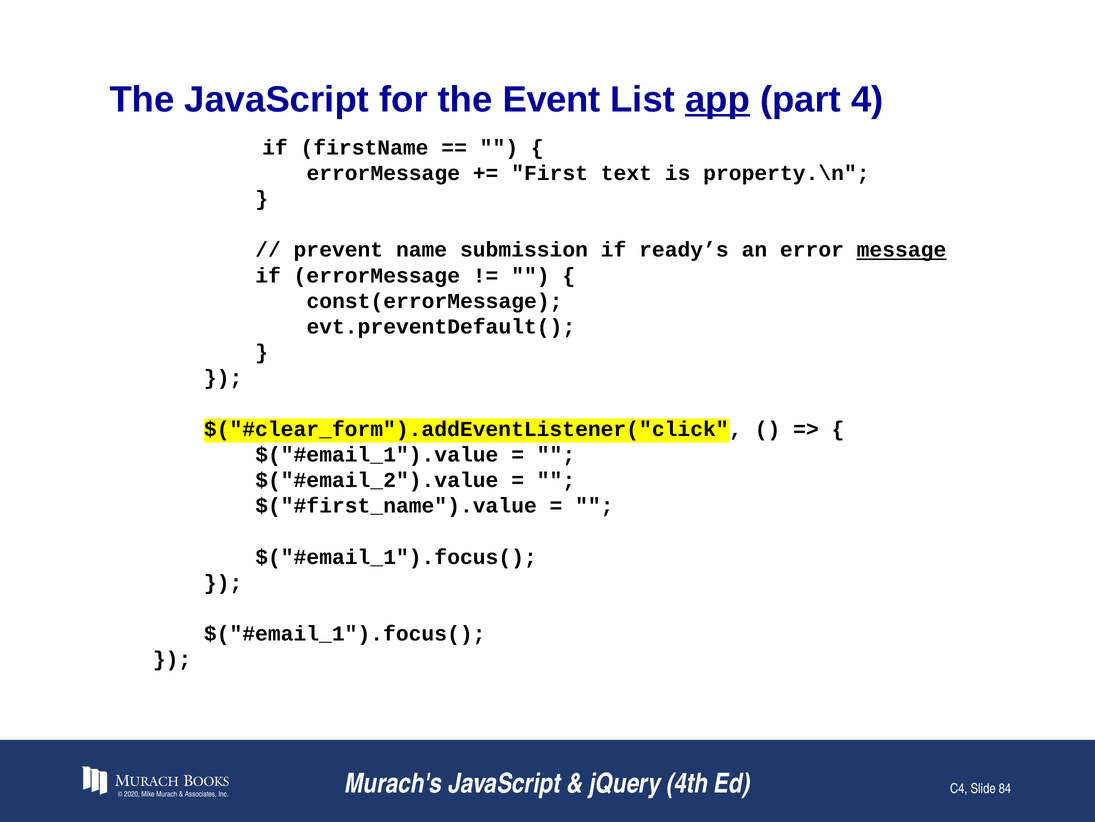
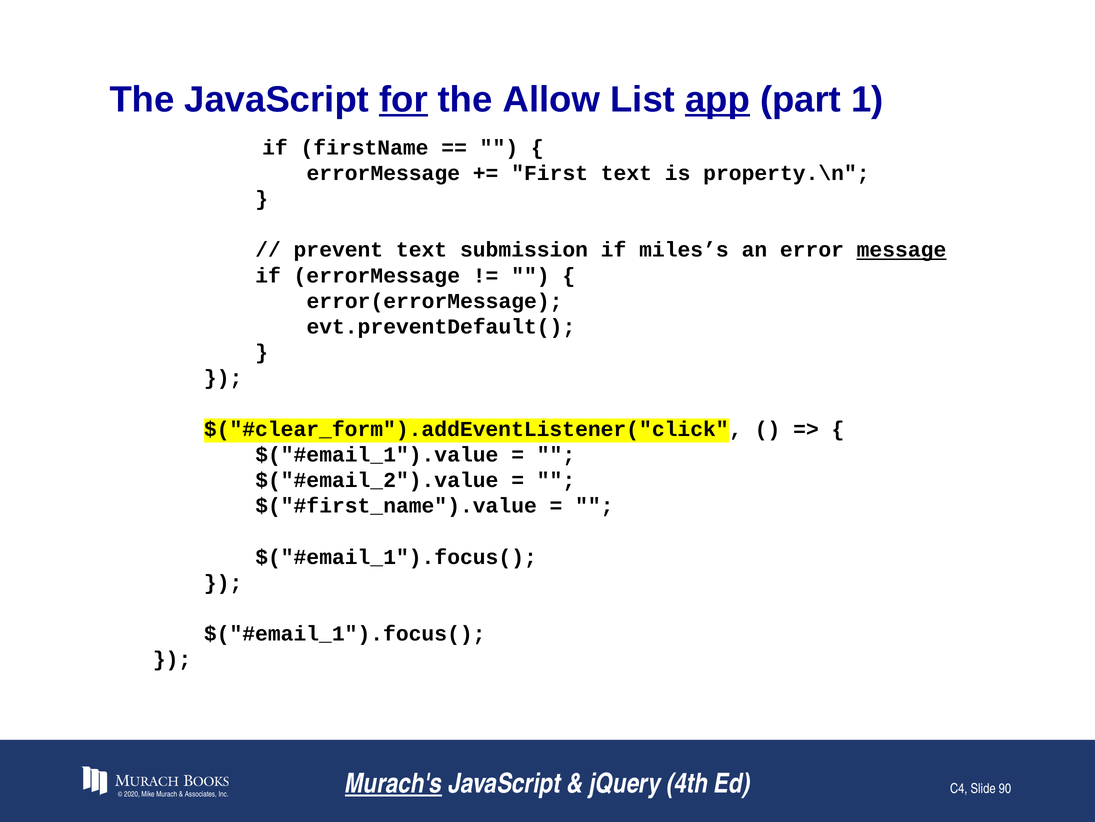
for underline: none -> present (403, 99)
Event: Event -> Allow (551, 99)
4: 4 -> 1 (867, 99)
prevent name: name -> text (422, 250)
ready’s: ready’s -> miles’s (684, 250)
const(errorMessage: const(errorMessage -> error(errorMessage (435, 301)
Murach's underline: none -> present (393, 783)
84: 84 -> 90 (1005, 788)
